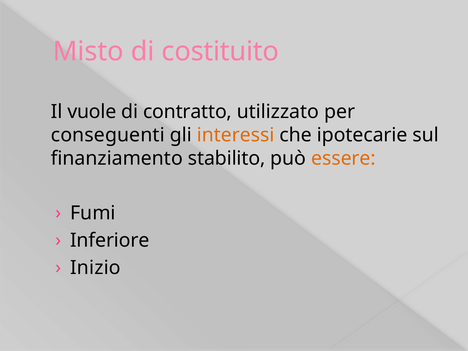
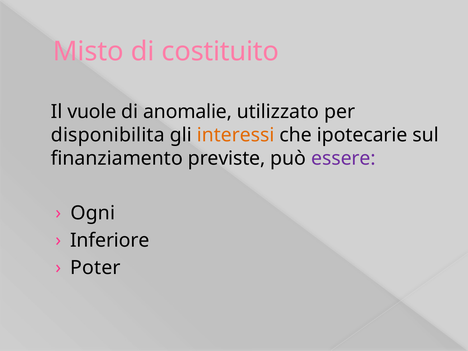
contratto: contratto -> anomalie (188, 112)
conseguenti: conseguenti -> disponibilita (108, 135)
stabilito: stabilito -> previste (227, 159)
essere colour: orange -> purple (343, 159)
Fumi: Fumi -> Ogni (93, 213)
Inizio: Inizio -> Poter (95, 268)
